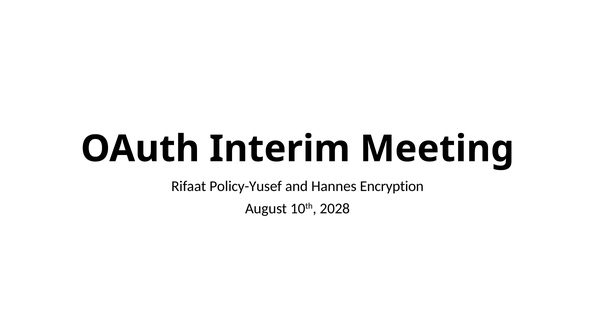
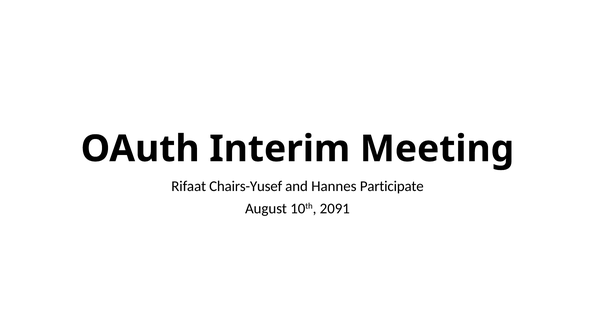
Policy-Yusef: Policy-Yusef -> Chairs-Yusef (246, 186)
Encryption: Encryption -> Participate (392, 186)
2028: 2028 -> 2091 (335, 208)
